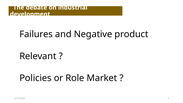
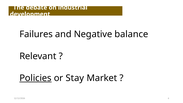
product: product -> balance (131, 34)
Policies underline: none -> present (35, 78)
Role: Role -> Stay (75, 78)
